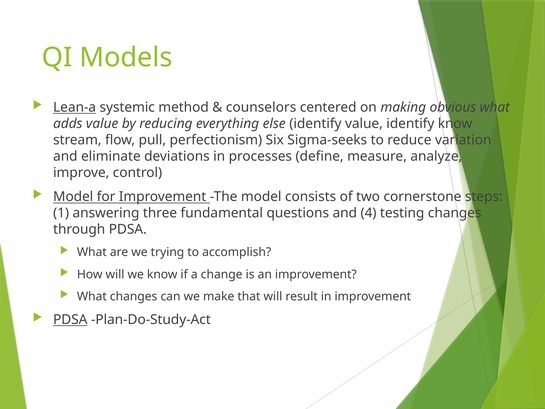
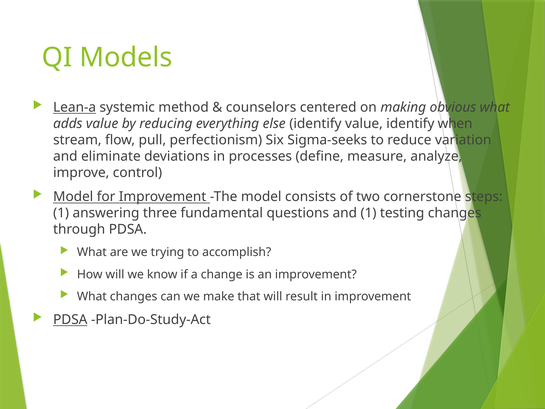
identify know: know -> when (455, 124)
and 4: 4 -> 1 (369, 213)
